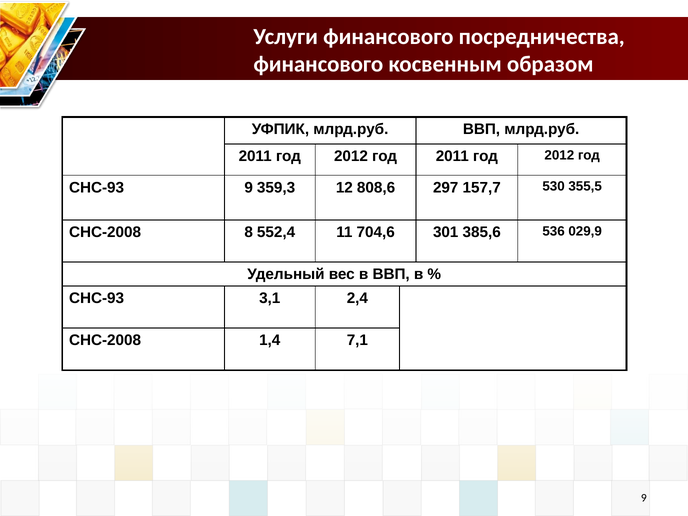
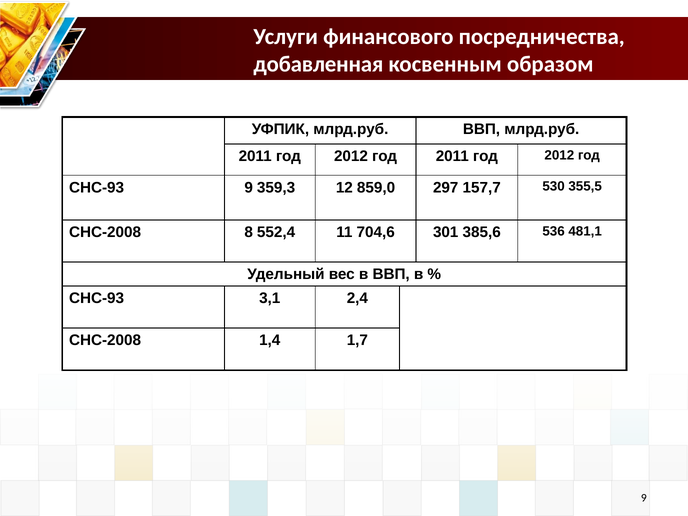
финансового: финансового -> добавленная (318, 64)
808,6: 808,6 -> 859,0 (376, 187)
029,9: 029,9 -> 481,1 (585, 231)
7,1: 7,1 -> 1,7 (357, 340)
